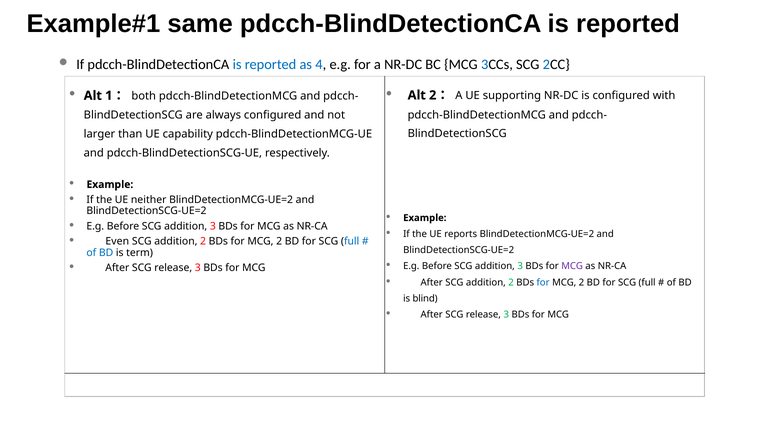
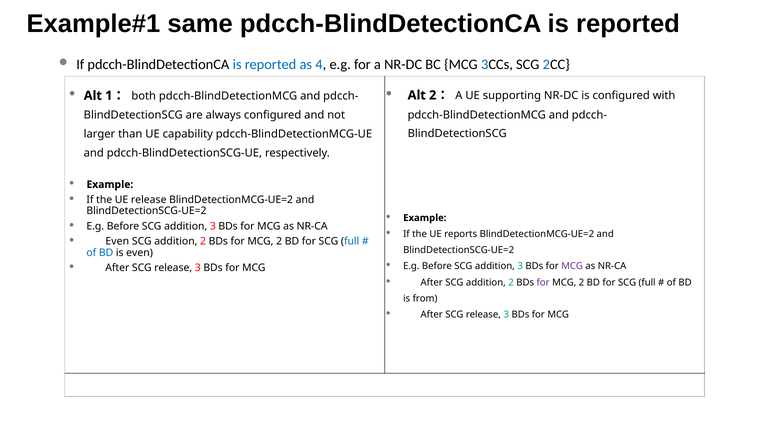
UE neither: neither -> release (149, 200)
is term: term -> even (140, 253)
for colour: blue -> purple (543, 282)
blind: blind -> from (425, 298)
